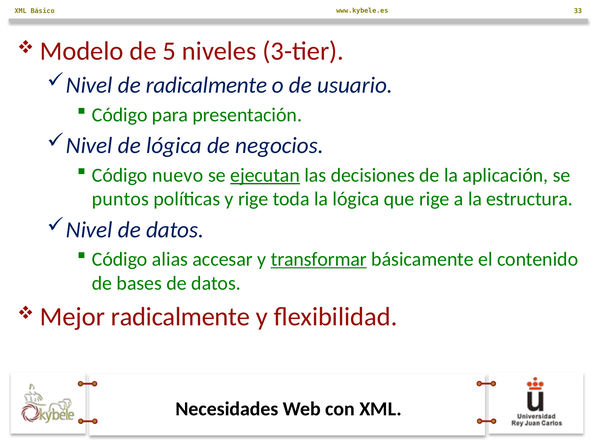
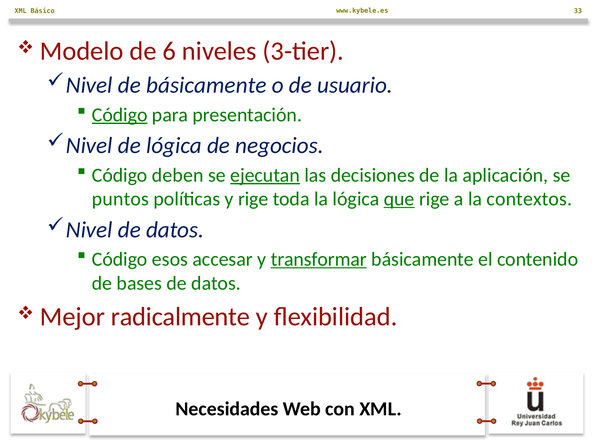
5: 5 -> 6 (169, 51)
de radicalmente: radicalmente -> básicamente (206, 85)
Código underline: none -> present (120, 115)
nuevo: nuevo -> deben (178, 175)
que underline: none -> present (399, 199)
estructura: estructura -> contextos (529, 199)
alias: alias -> esos (170, 259)
